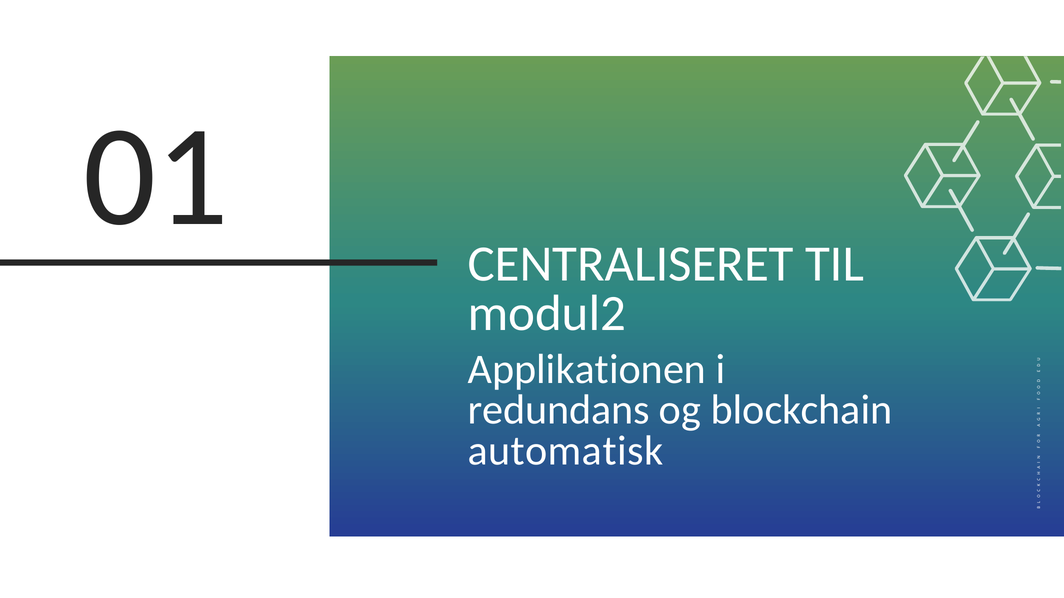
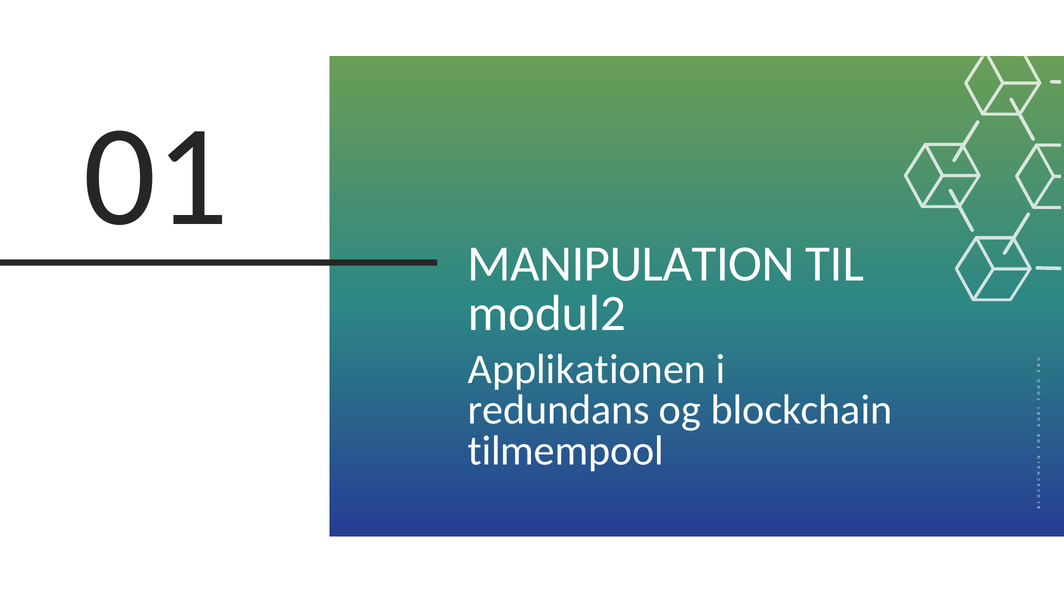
CENTRALISERET: CENTRALISERET -> MANIPULATION (631, 264)
automatisk: automatisk -> tilmempool (566, 451)
